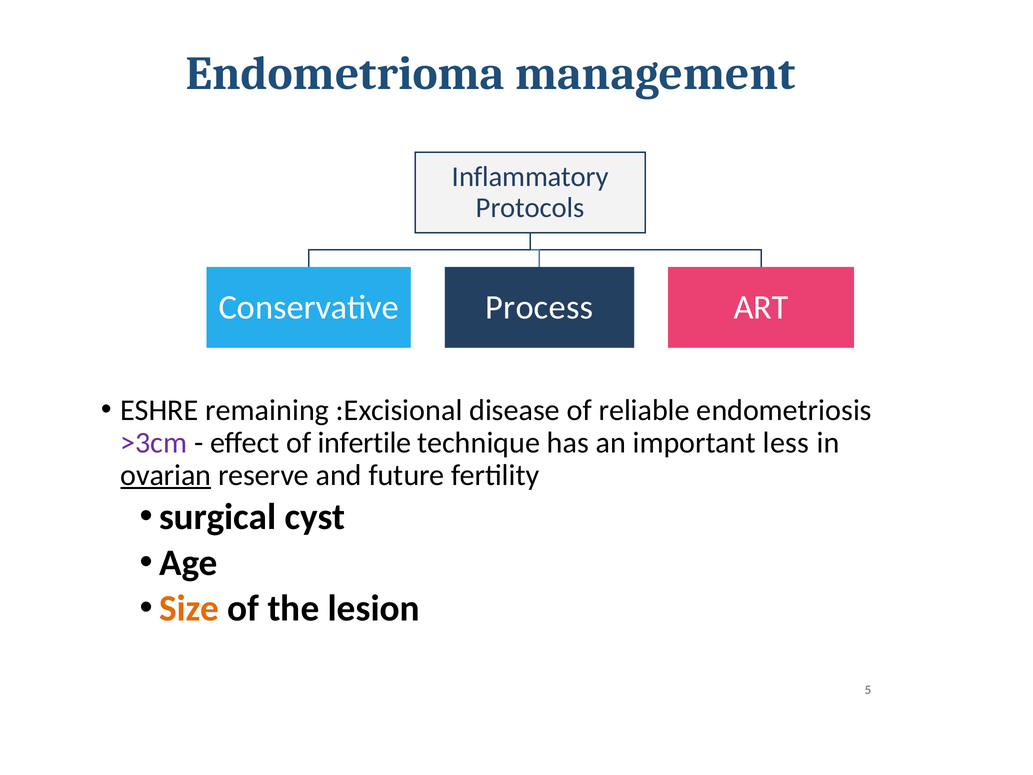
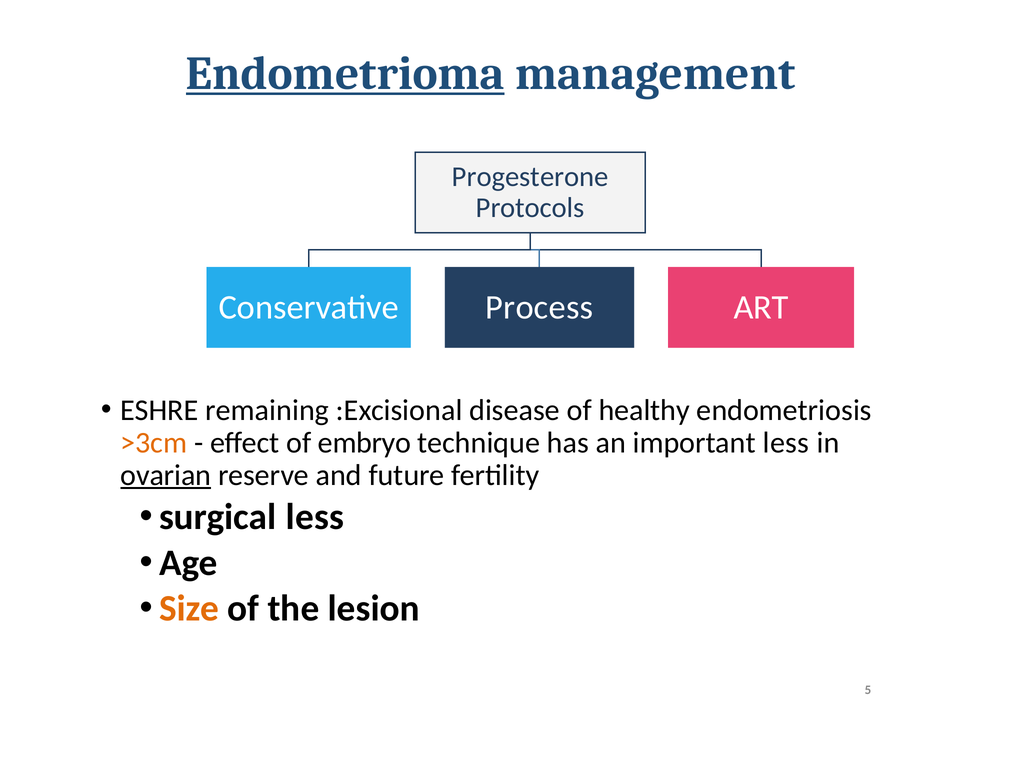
Endometrioma underline: none -> present (345, 73)
Inflammatory: Inflammatory -> Progesterone (530, 177)
reliable: reliable -> healthy (644, 410)
>3cm colour: purple -> orange (154, 443)
infertile: infertile -> embryo (365, 443)
surgical cyst: cyst -> less (315, 517)
